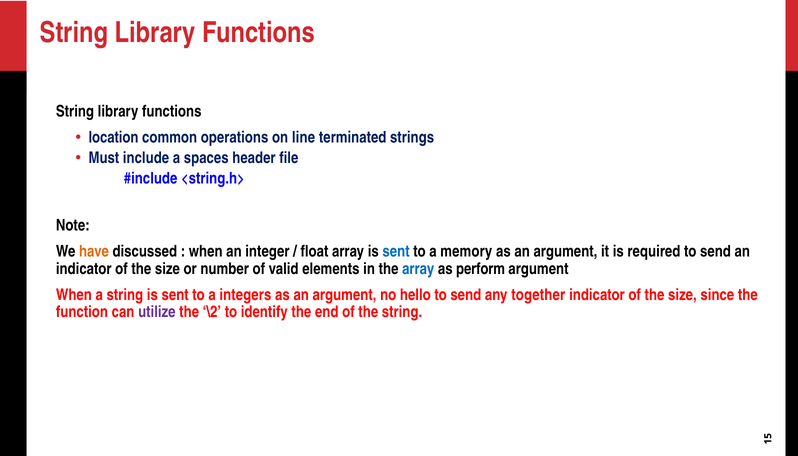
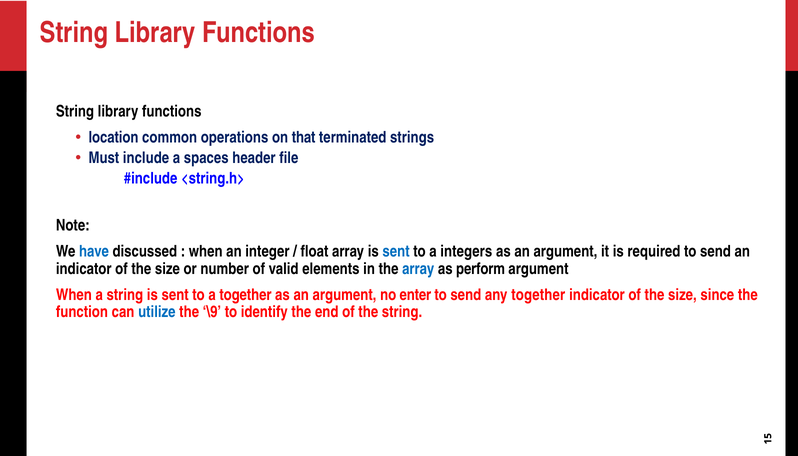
line: line -> that (304, 137)
have colour: orange -> blue (94, 251)
memory: memory -> integers (466, 251)
a integers: integers -> together (245, 295)
hello: hello -> enter (415, 295)
utilize colour: purple -> blue (157, 312)
\2: \2 -> \9 (212, 312)
